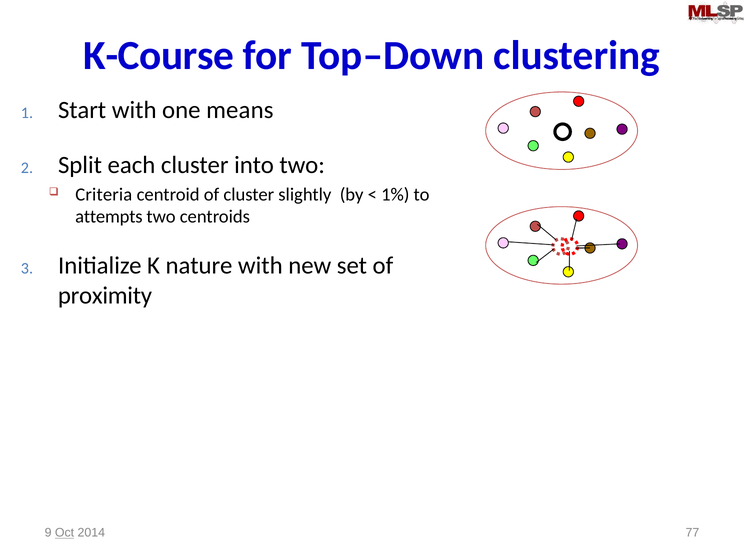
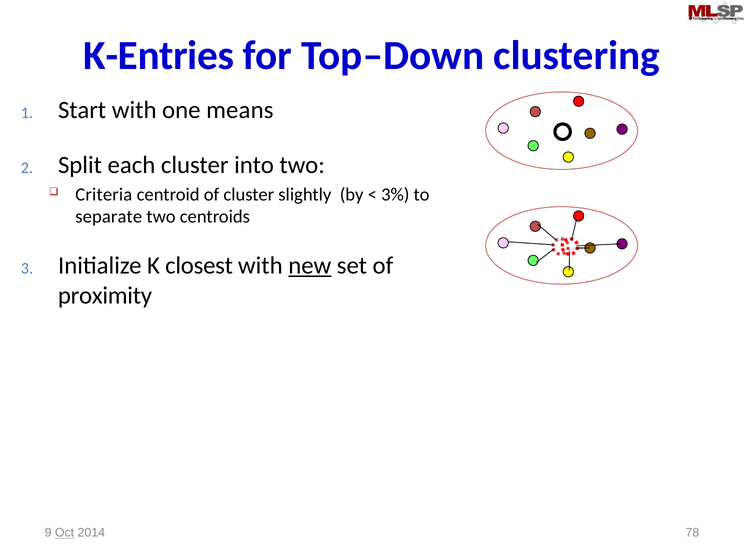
K-Course: K-Course -> K-Entries (159, 56)
1%: 1% -> 3% (395, 195)
attempts: attempts -> separate (109, 217)
nature: nature -> closest (199, 266)
new underline: none -> present (310, 266)
77: 77 -> 78 (692, 533)
